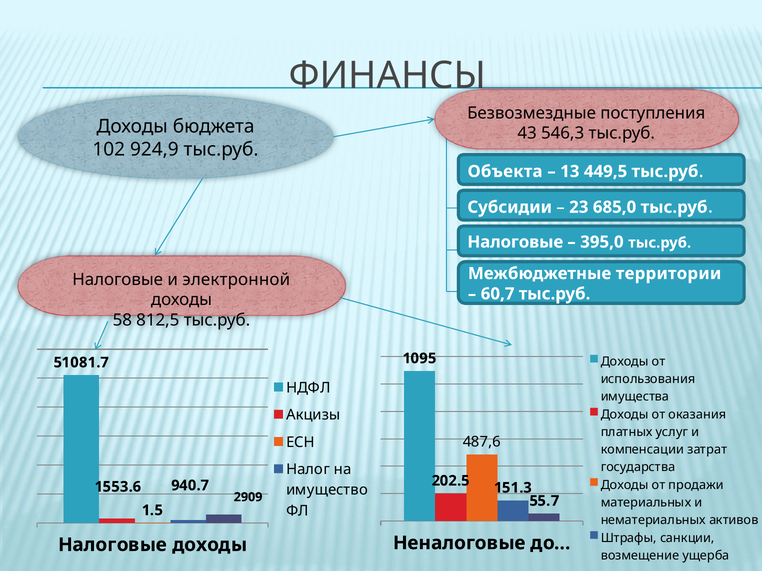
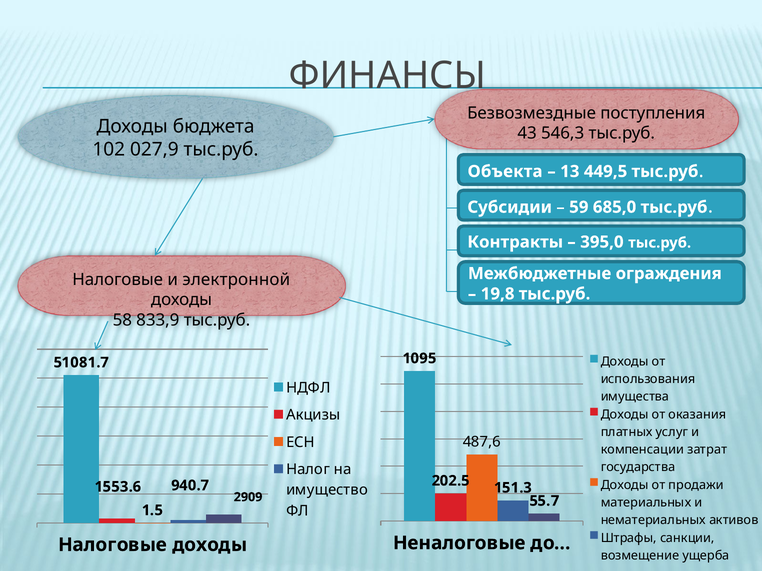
924,9: 924,9 -> 027,9 (154, 150)
23: 23 -> 59 (579, 207)
Налоговые: Налоговые -> Контракты (515, 242)
территории: территории -> ограждения (669, 274)
60,7: 60,7 -> 19,8 (498, 294)
812,5: 812,5 -> 833,9 (158, 320)
